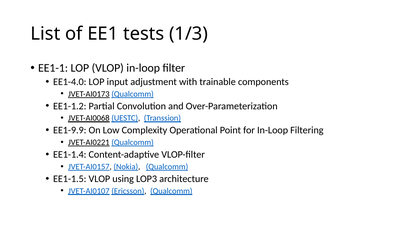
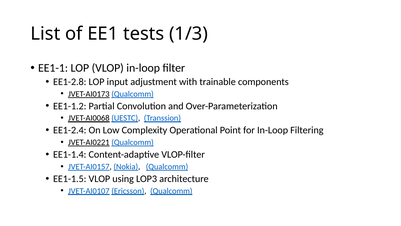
EE1-4.0: EE1-4.0 -> EE1-2.8 (70, 82)
EE1-9.9: EE1-9.9 -> EE1-2.4 (70, 130)
